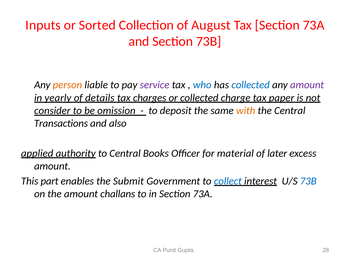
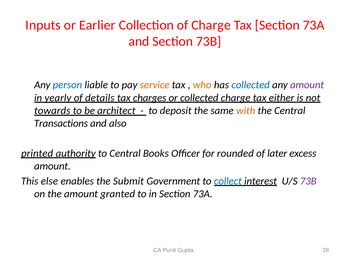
Sorted: Sorted -> Earlier (97, 25)
of August: August -> Charge (211, 25)
person colour: orange -> blue (67, 85)
service colour: purple -> orange (155, 85)
who colour: blue -> orange (202, 85)
paper: paper -> either (282, 98)
consider: consider -> towards (52, 111)
omission: omission -> architect (116, 111)
applied: applied -> printed (37, 154)
material: material -> rounded (235, 154)
part: part -> else (49, 181)
73B colour: blue -> purple (308, 181)
challans: challans -> granted (118, 194)
